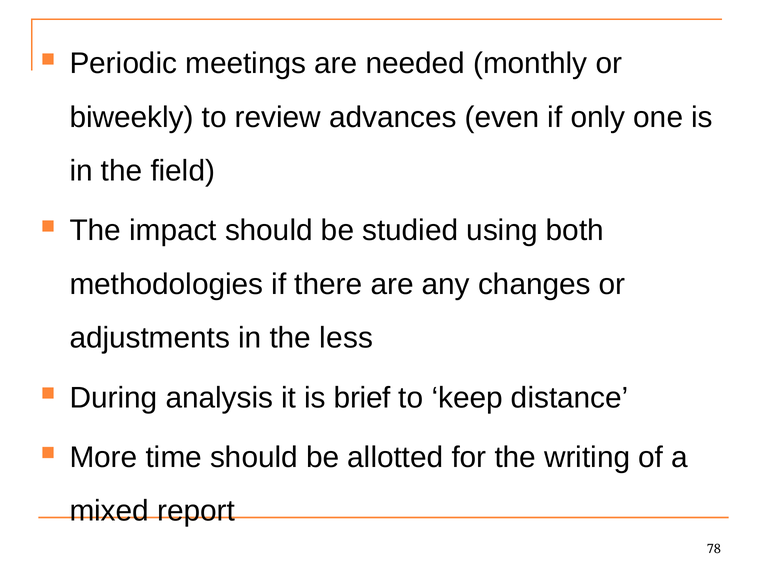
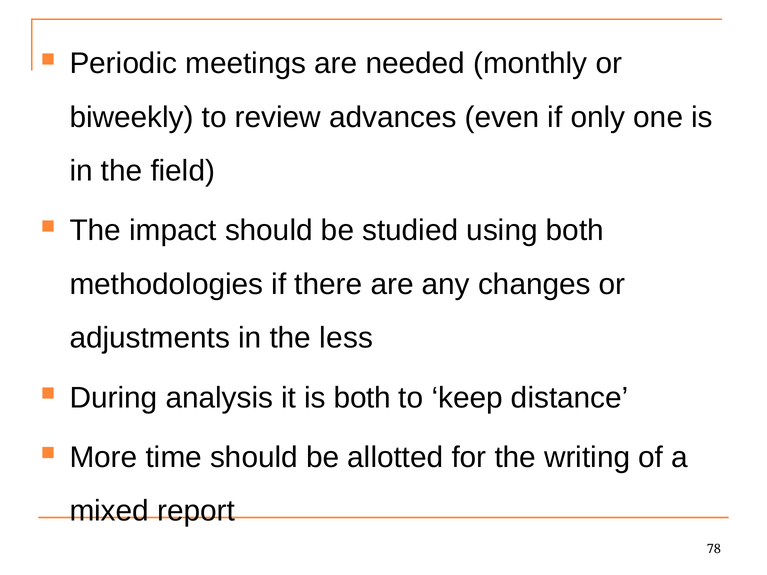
is brief: brief -> both (362, 398)
